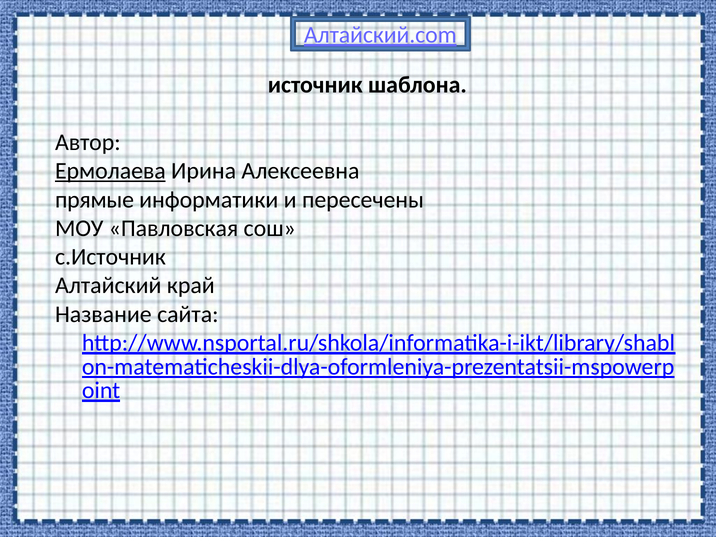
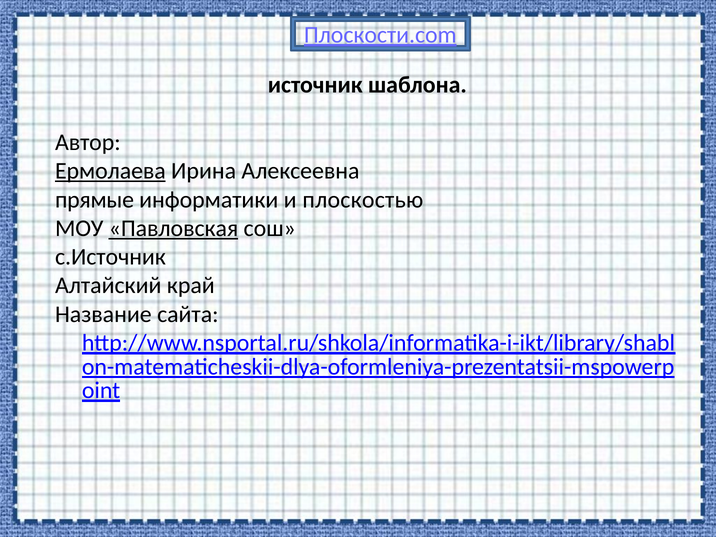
Алтайский.com: Алтайский.com -> Плоскости.com (380, 35)
пересечены: пересечены -> плоскостью (363, 200)
Павловская underline: none -> present (174, 228)
